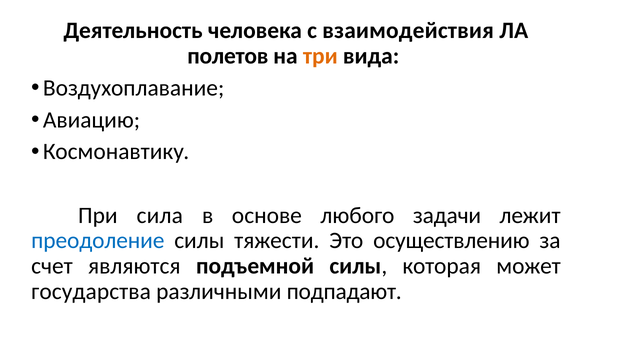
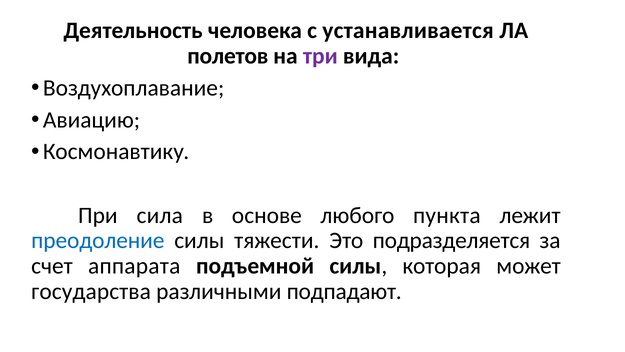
взаимодействия: взаимодействия -> устанавливается (408, 31)
три colour: orange -> purple (320, 56)
задачи: задачи -> пункта (447, 215)
осуществлению: осуществлению -> подразделяется (451, 240)
являются: являются -> аппарата (134, 266)
